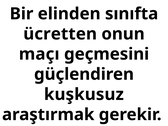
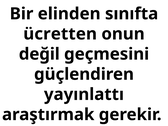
maçı: maçı -> değil (39, 54)
kuşkusuz: kuşkusuz -> yayınlattı (84, 94)
